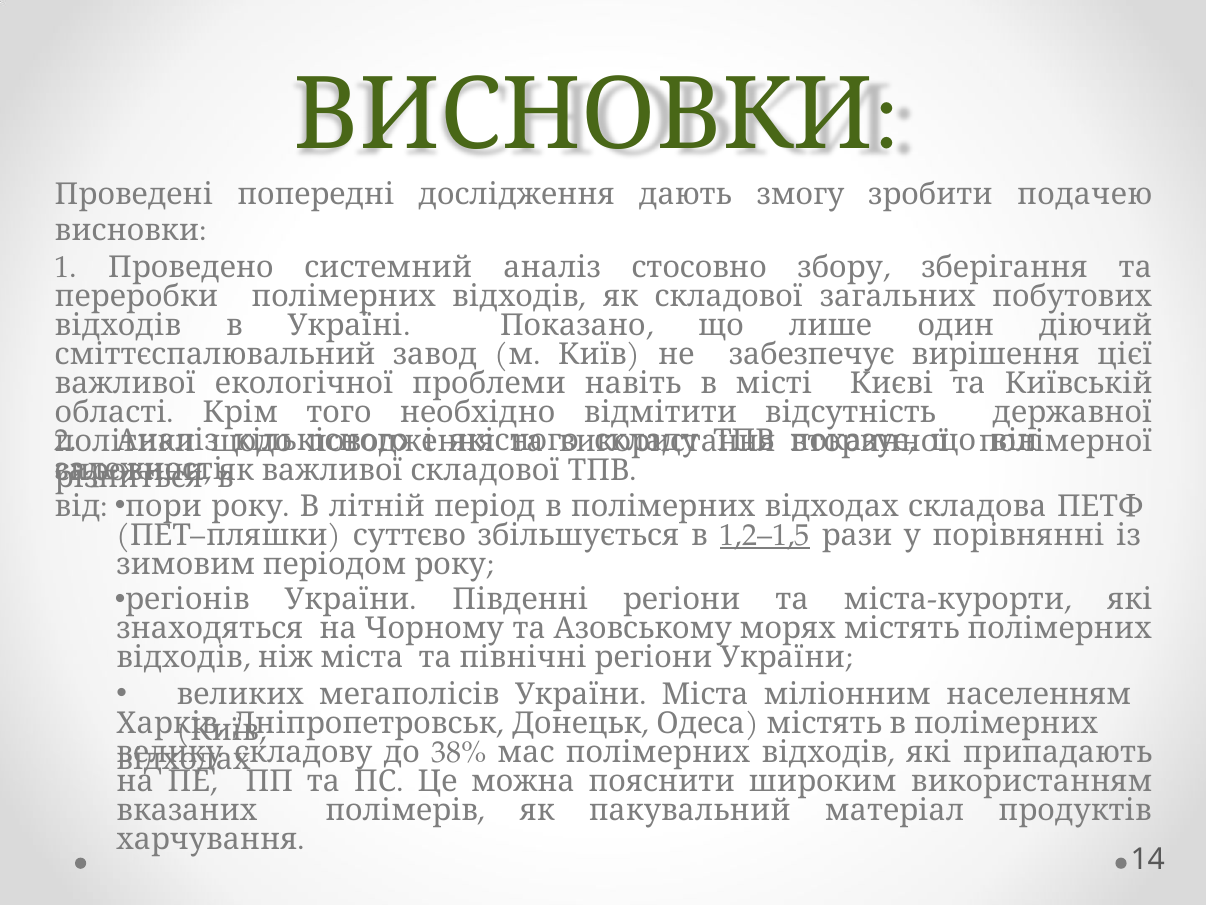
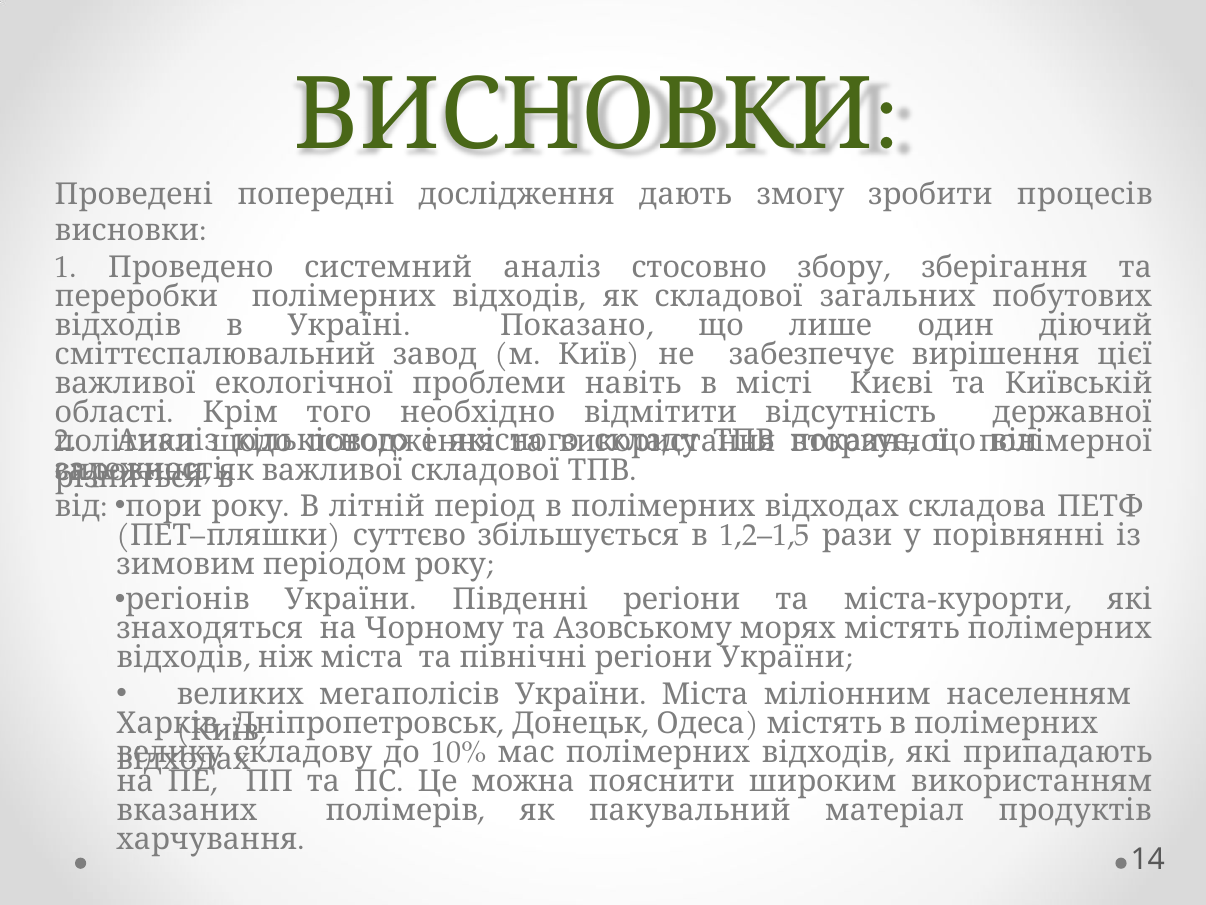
подачею: подачею -> процесів (1085, 195)
1,2–1,5 underline: present -> none (765, 535)
38%: 38% -> 10% (459, 752)
